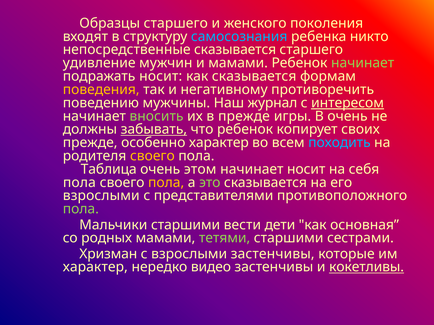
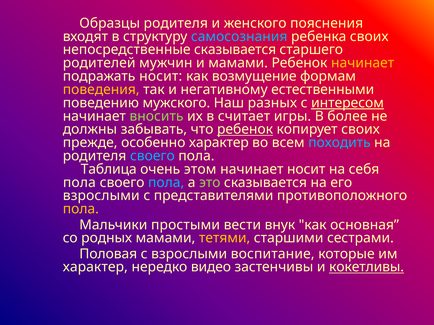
Образцы старшего: старшего -> родителя (176, 23)
поколения: поколения -> пояснения (327, 23)
ребенка никто: никто -> своих (369, 37)
удивление: удивление -> родителей (99, 63)
начинает colour: light green -> yellow (363, 63)
как сказывается: сказывается -> возмущение (254, 76)
противоречить: противоречить -> естественными (323, 90)
мужчины: мужчины -> мужского (176, 103)
журнал: журнал -> разных (272, 103)
в прежде: прежде -> считает (244, 116)
В очень: очень -> более (347, 116)
забывать underline: present -> none (154, 130)
ребенок underline: none -> present (245, 130)
своего colour: yellow -> light blue (152, 156)
пола colour: yellow -> light blue (166, 183)
пола colour: light green -> yellow (81, 209)
Мальчики старшими: старшими -> простыми (185, 225)
дети: дети -> внук (280, 225)
тетями colour: light green -> yellow (225, 238)
Хризман: Хризман -> Половая (108, 254)
взрослыми застенчивы: застенчивы -> воспитание (273, 254)
